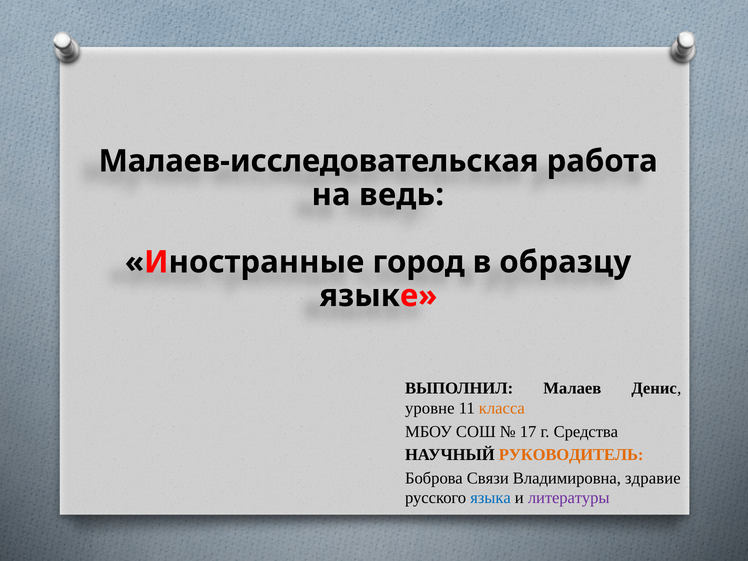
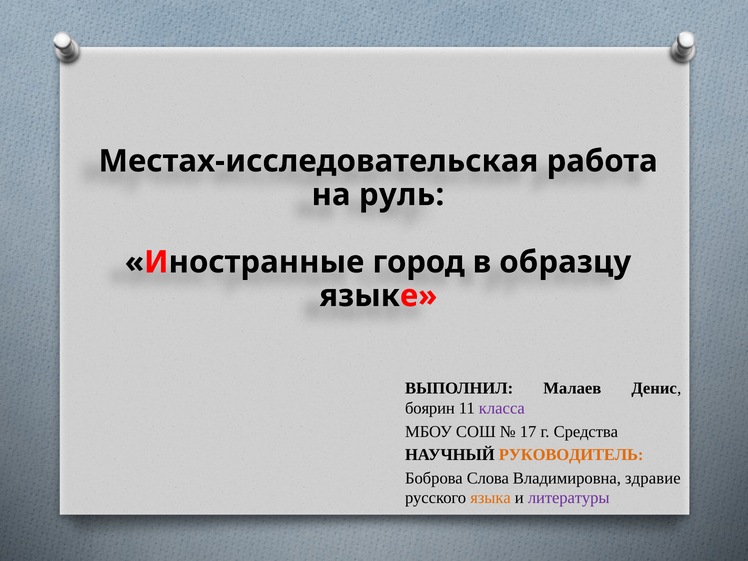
Малаев-исследовательская: Малаев-исследовательская -> Местах-исследовательская (318, 161)
ведь: ведь -> руль (402, 195)
уровне: уровне -> боярин (430, 408)
класса colour: orange -> purple (502, 408)
Связи: Связи -> Слова (488, 478)
языка colour: blue -> orange (491, 498)
